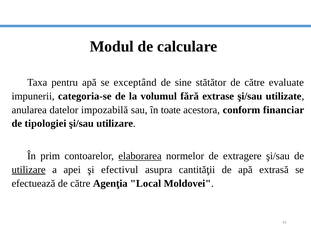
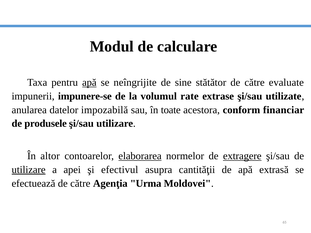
apă underline: none -> present (89, 83)
exceptând: exceptând -> neîngrijite (135, 83)
categoria-se: categoria-se -> impunere-se (85, 96)
fără: fără -> rate (190, 96)
tipologiei: tipologiei -> produsele (46, 124)
prim: prim -> altor (50, 156)
extragere underline: none -> present (242, 156)
Local: Local -> Urma (146, 184)
